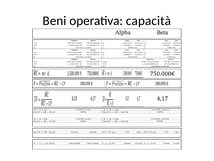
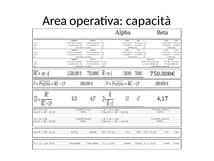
Beni: Beni -> Area (55, 21)
